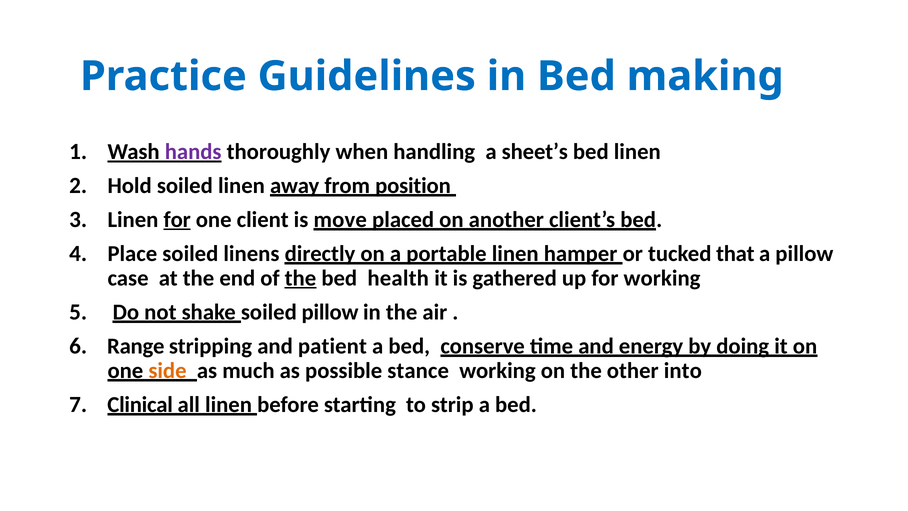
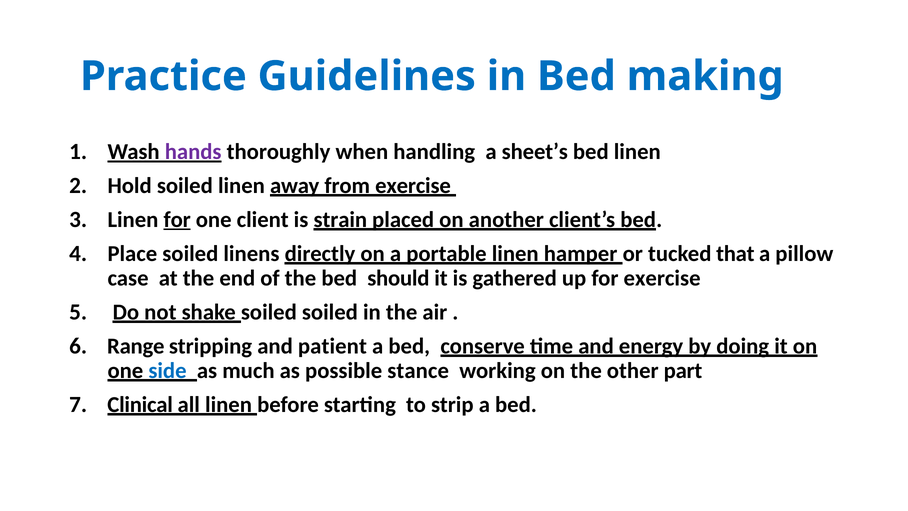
from position: position -> exercise (413, 185)
move: move -> strain (340, 219)
the underline: present -> none (300, 278)
health: health -> should (398, 278)
for working: working -> exercise (662, 278)
soiled pillow: pillow -> soiled (330, 312)
side colour: orange -> blue (167, 370)
into: into -> part (683, 370)
